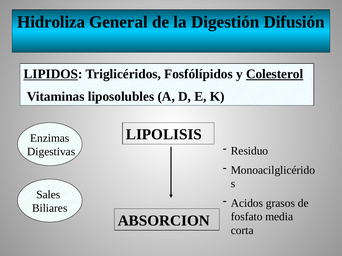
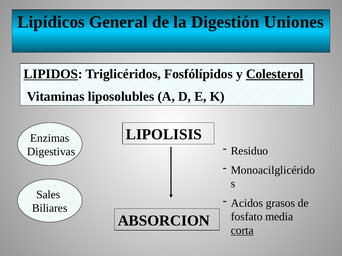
Hidroliza: Hidroliza -> Lipídicos (51, 22)
Difusión: Difusión -> Uniones (294, 22)
corta underline: none -> present (242, 231)
